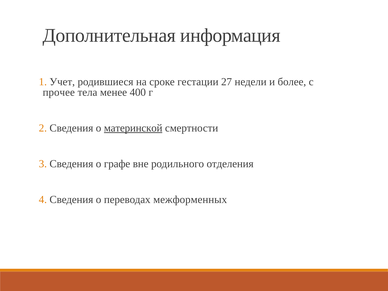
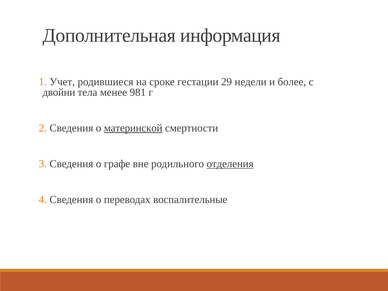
27: 27 -> 29 (227, 82)
прочее: прочее -> двойни (59, 92)
400: 400 -> 981 (138, 92)
отделения underline: none -> present (230, 164)
межформенных: межформенных -> воспалительные (190, 200)
